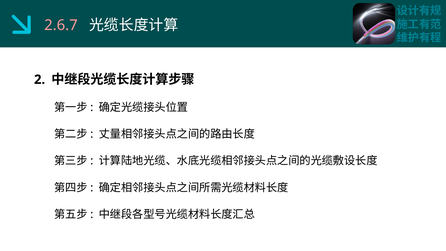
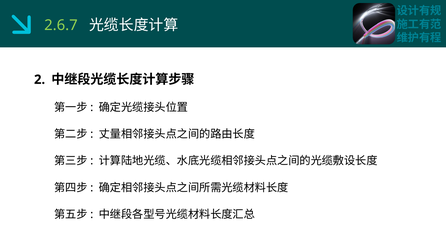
2.6.7 colour: pink -> light green (61, 25)
